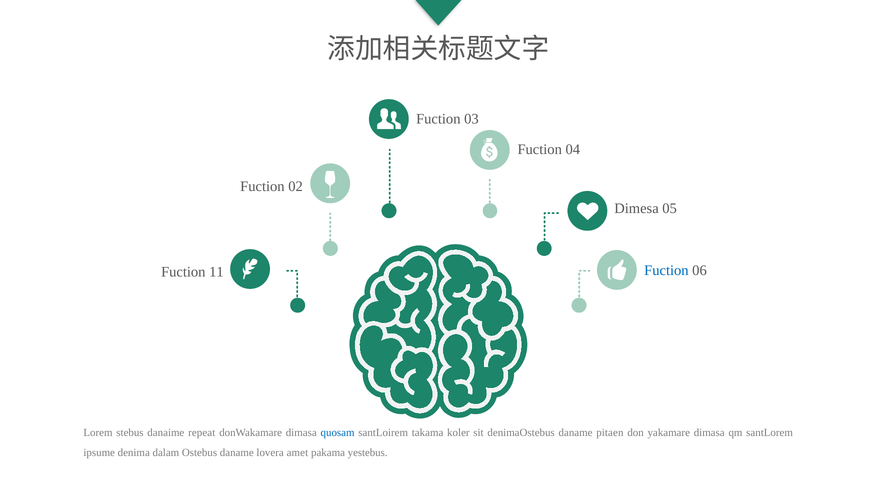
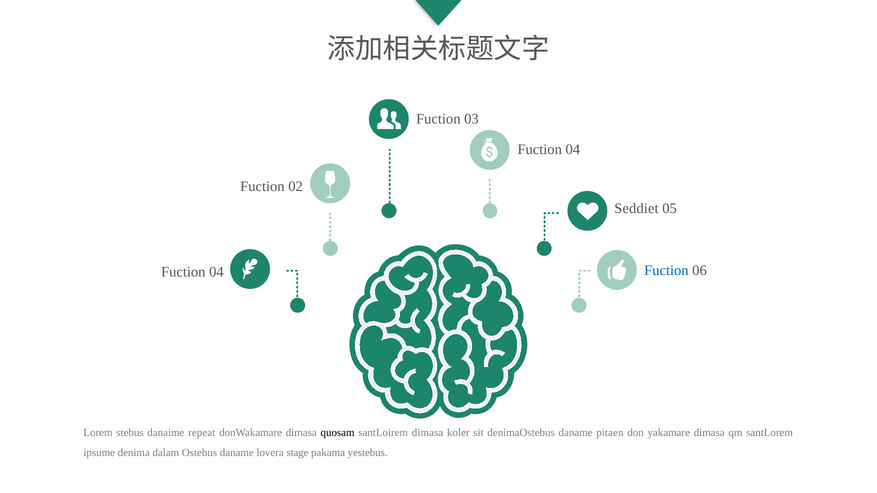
Dimesa: Dimesa -> Seddiet (636, 209)
11: 11 -> 04 (216, 272)
quosam colour: blue -> black (338, 433)
santLoirem takama: takama -> dimasa (428, 433)
amet: amet -> stage (298, 453)
